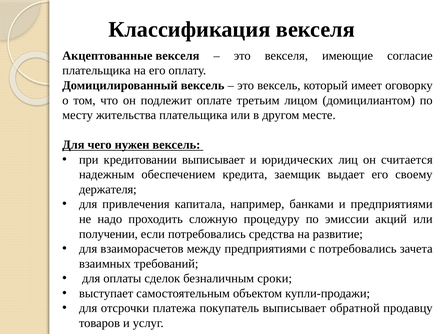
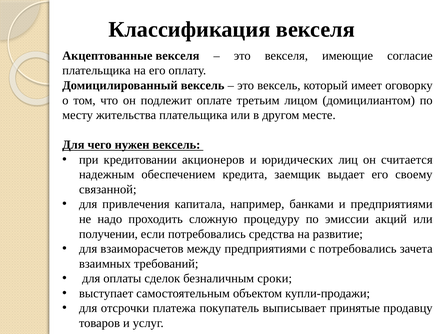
кредитовании выписывает: выписывает -> акционеров (213, 160)
держателя: держателя -> связанной (108, 190)
обратной: обратной -> принятые (355, 309)
